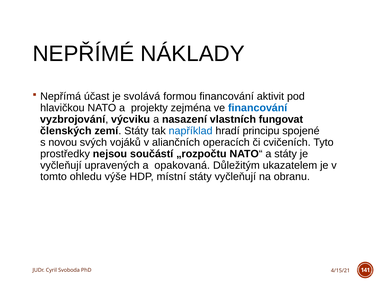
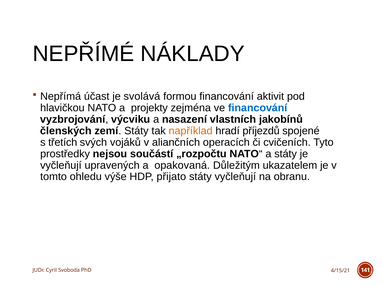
fungovat: fungovat -> jakobínů (281, 119)
například colour: blue -> orange (191, 131)
principu: principu -> příjezdů (261, 131)
novou: novou -> třetích (63, 142)
místní: místní -> přijato (171, 177)
